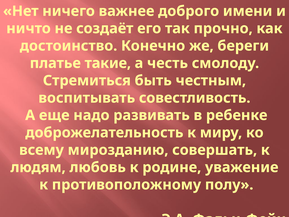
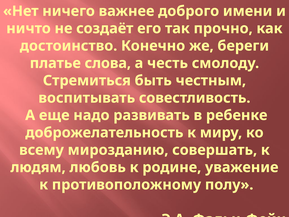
такие: такие -> слова (108, 63)
